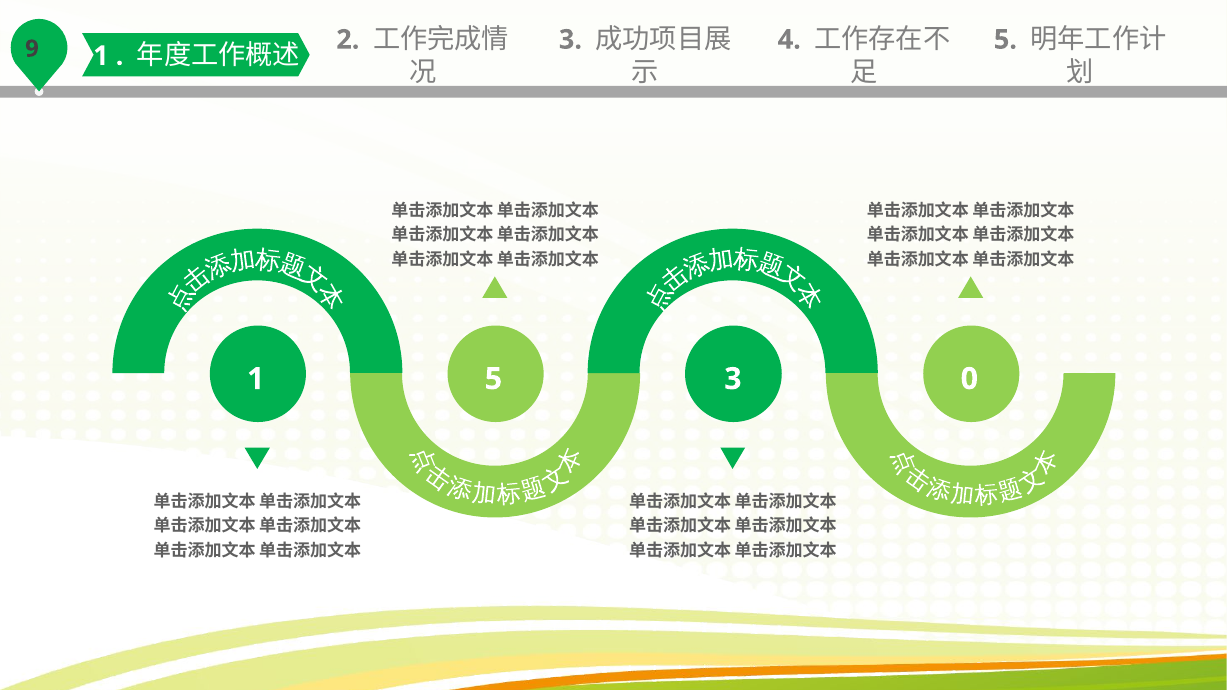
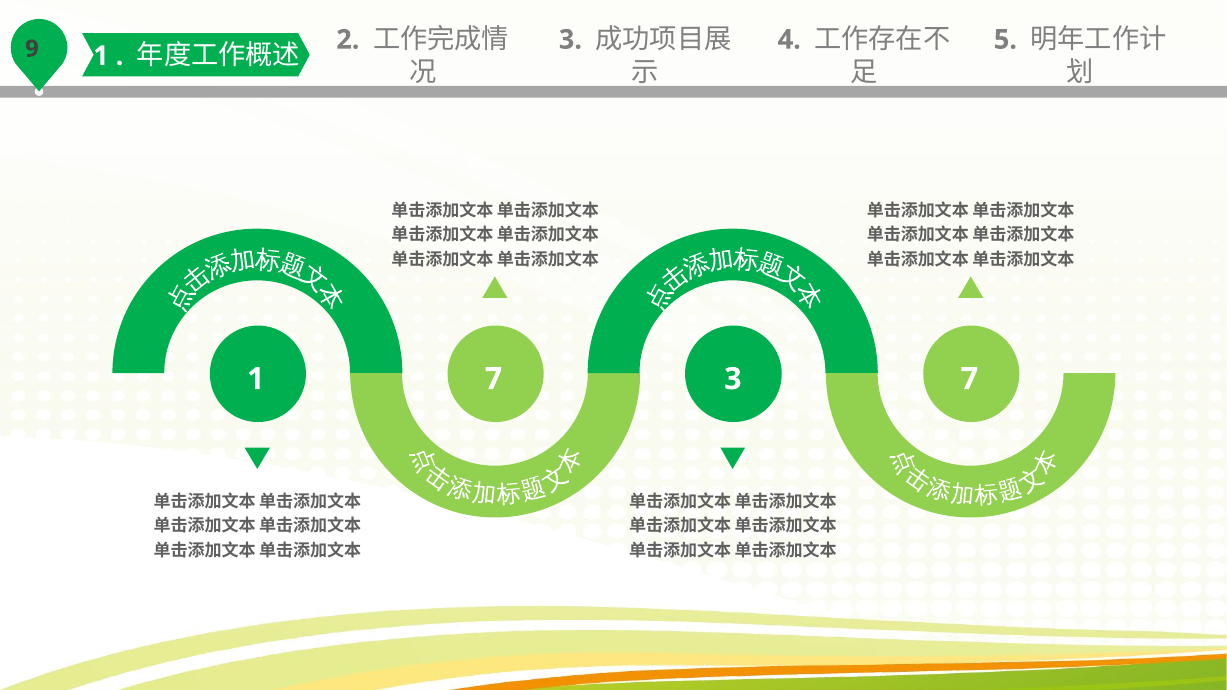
1 5: 5 -> 7 (493, 379)
3 0: 0 -> 7 (969, 379)
